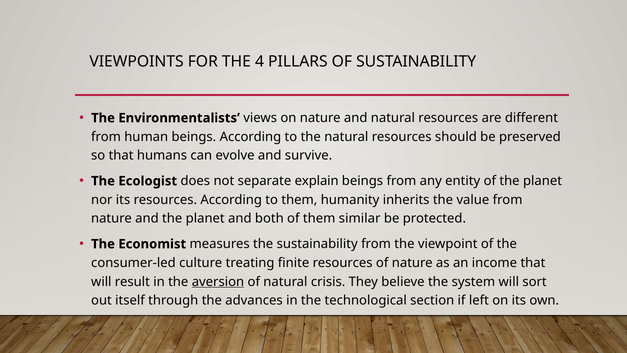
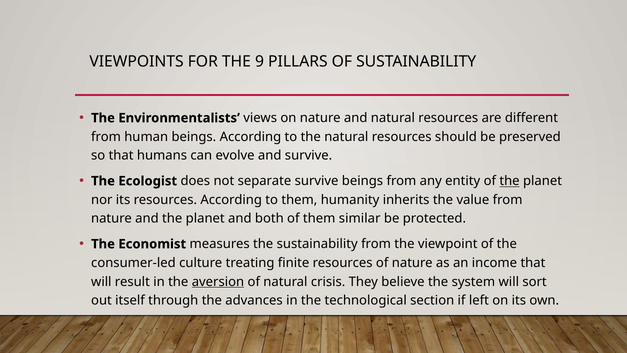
4: 4 -> 9 (260, 61)
separate explain: explain -> survive (317, 181)
the underline: none -> present (510, 181)
